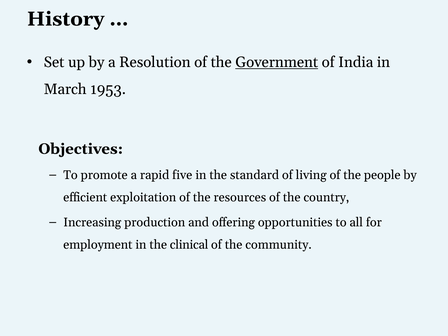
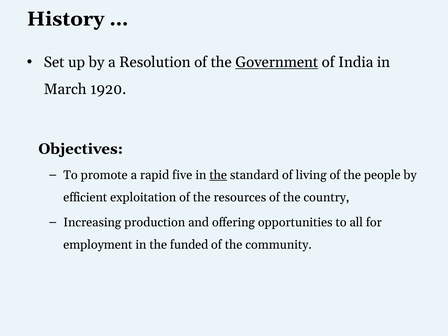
1953: 1953 -> 1920 (108, 89)
the underline: none -> present (218, 175)
clinical: clinical -> funded (189, 245)
